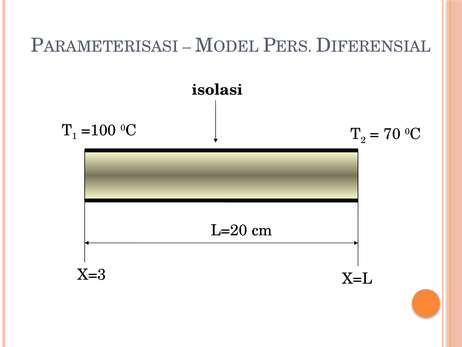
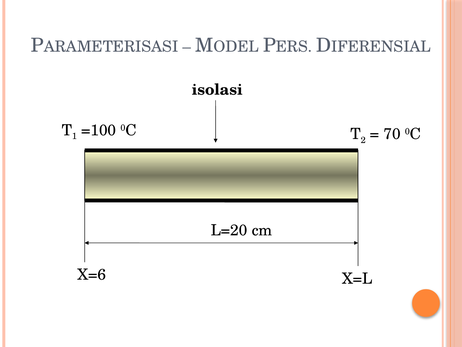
X=3: X=3 -> X=6 (92, 274)
